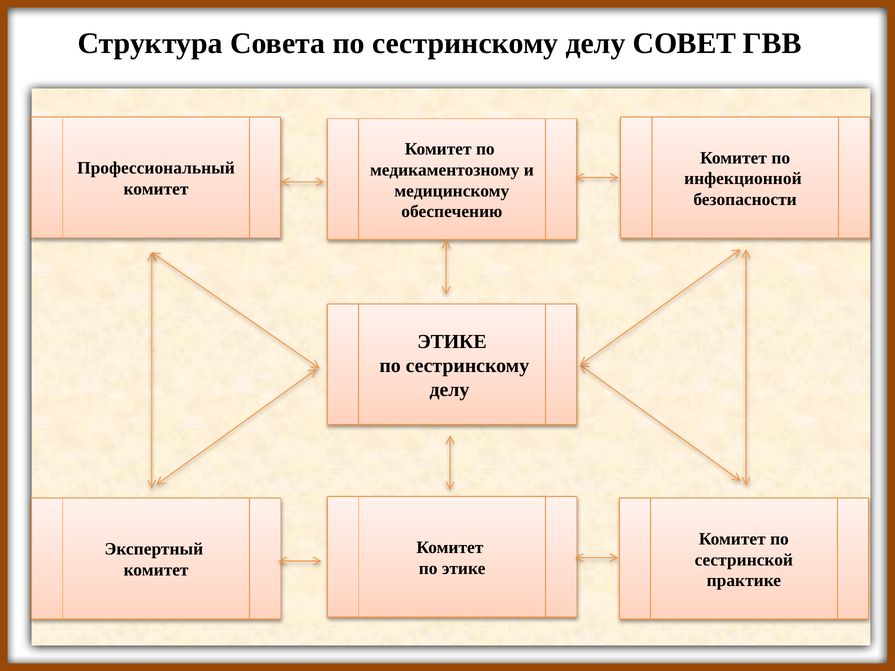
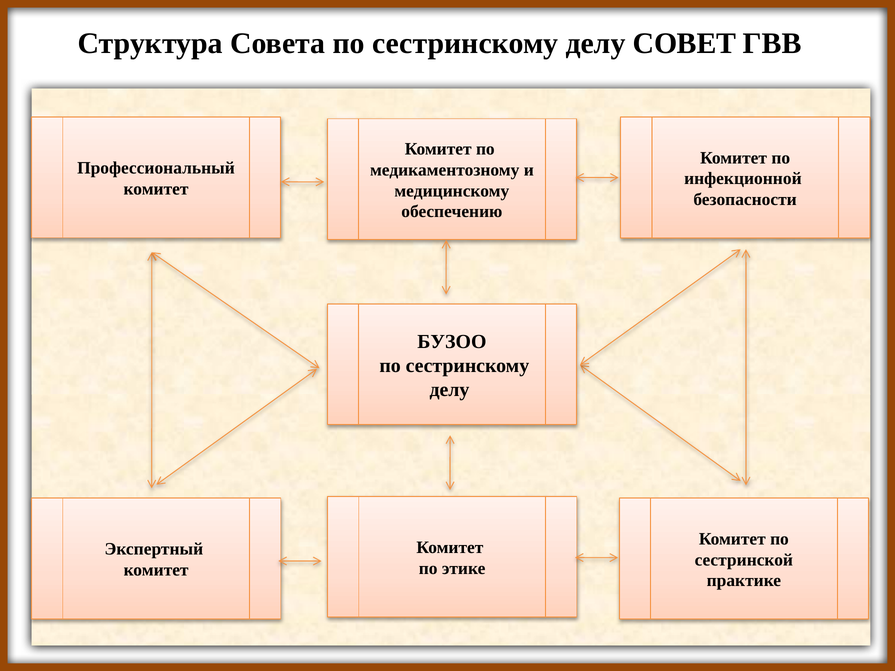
ЭТИКЕ: ЭТИКЕ -> БУЗОО (452, 342)
